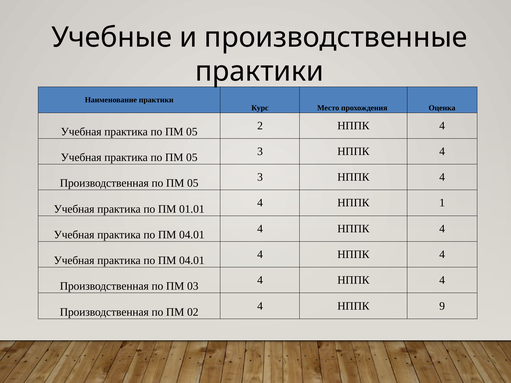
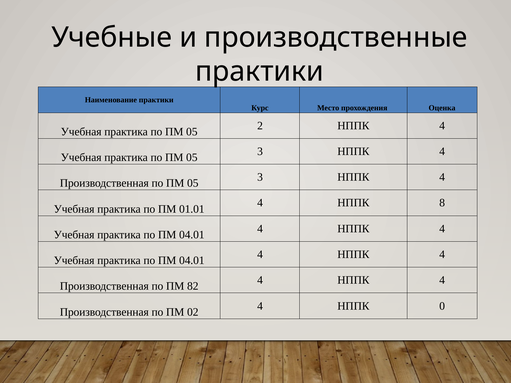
1: 1 -> 8 (442, 203)
03: 03 -> 82 (193, 286)
9: 9 -> 0 (442, 306)
